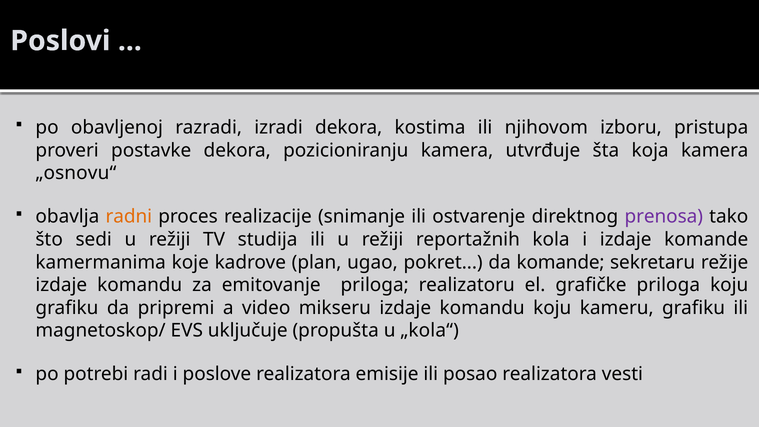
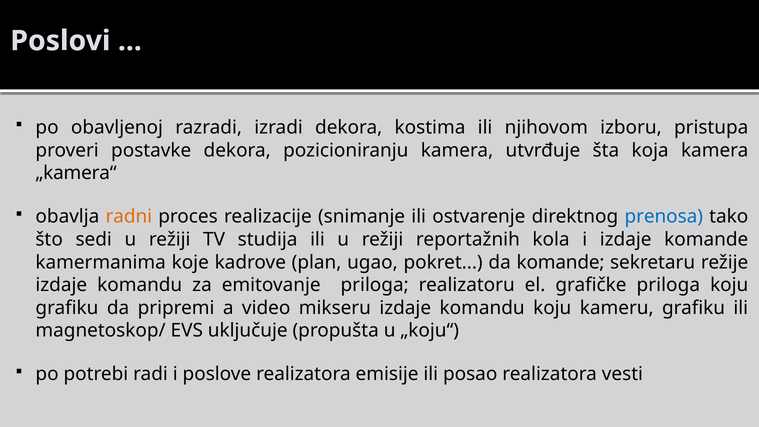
„osnovu“: „osnovu“ -> „kamera“ (76, 173)
prenosa colour: purple -> blue (664, 217)
„kola“: „kola“ -> „koju“ (430, 331)
